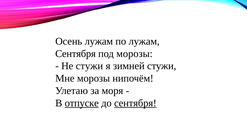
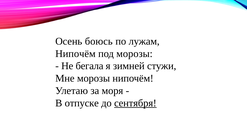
Осень лужам: лужам -> боюсь (99, 41)
Сентября: Сентября -> Нипочём (75, 54)
Не стужи: стужи -> бегала (90, 66)
отпуске underline: present -> none (82, 103)
